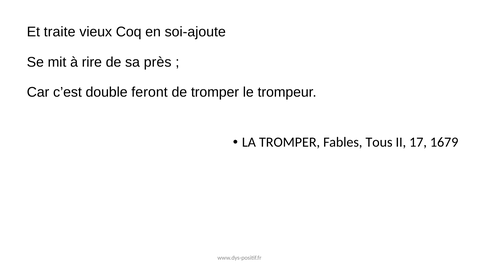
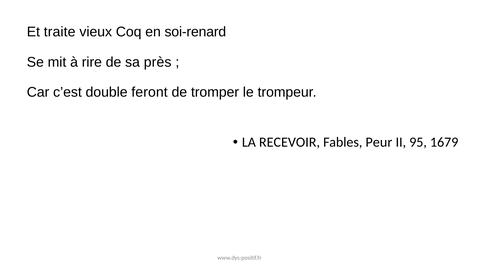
soi-ajoute: soi-ajoute -> soi-renard (195, 32)
LA TROMPER: TROMPER -> RECEVOIR (290, 142)
Tous: Tous -> Peur (379, 142)
17: 17 -> 95 (418, 142)
